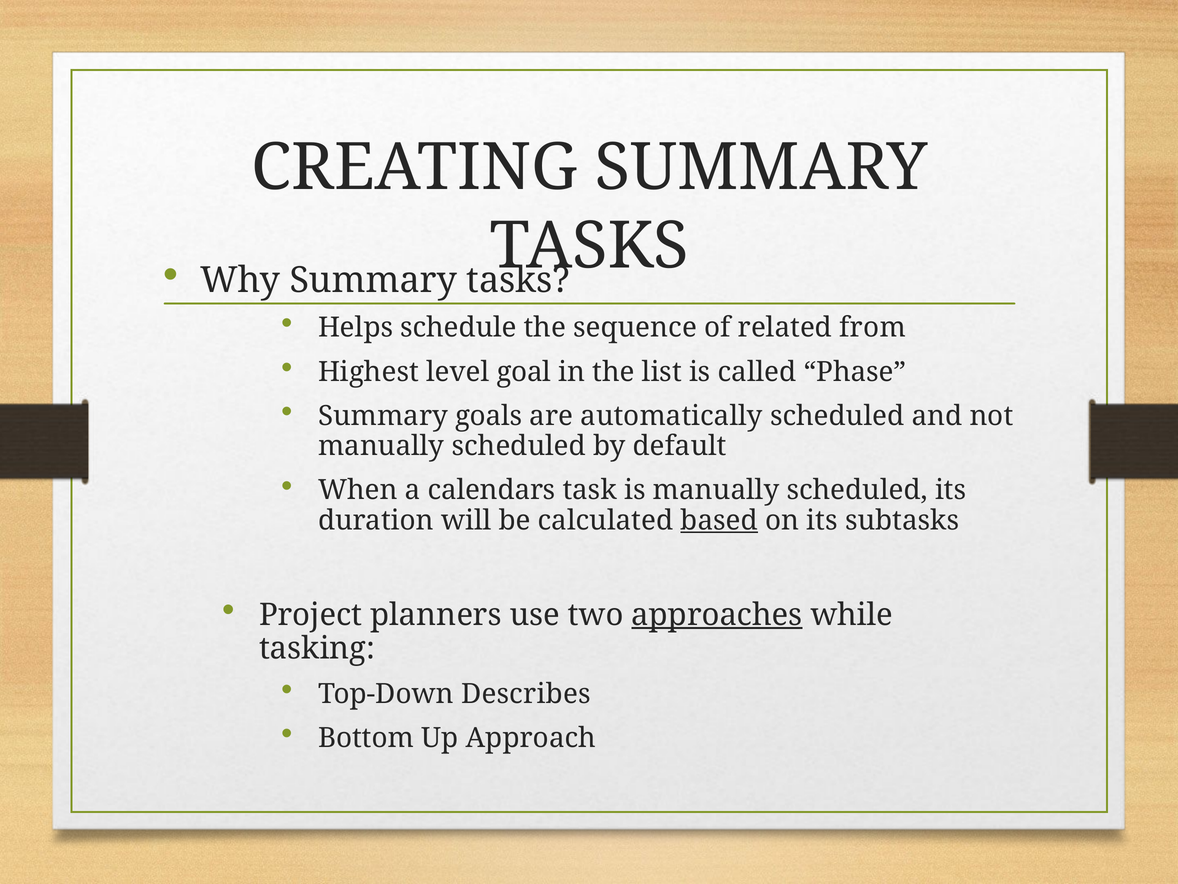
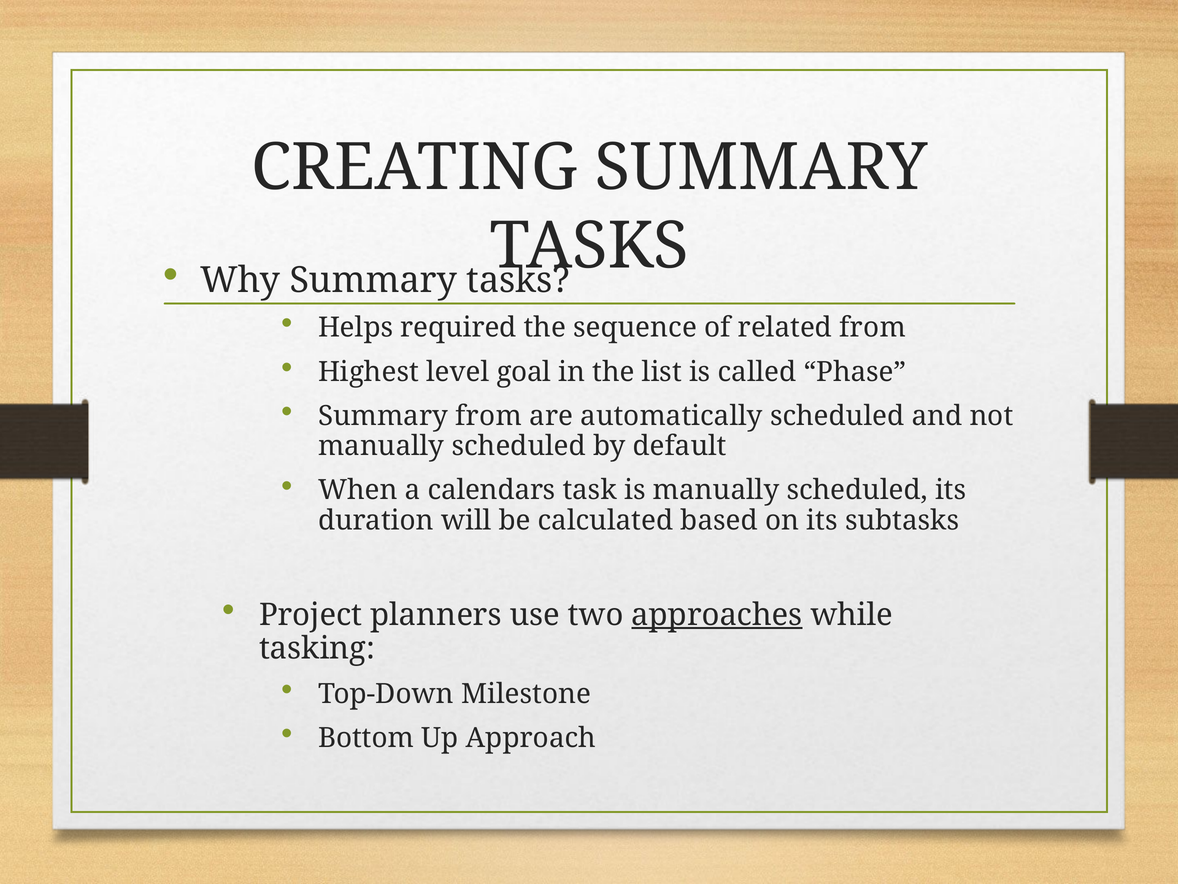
schedule: schedule -> required (458, 328)
Summary goals: goals -> from (489, 416)
based underline: present -> none (719, 520)
Describes: Describes -> Milestone (526, 694)
